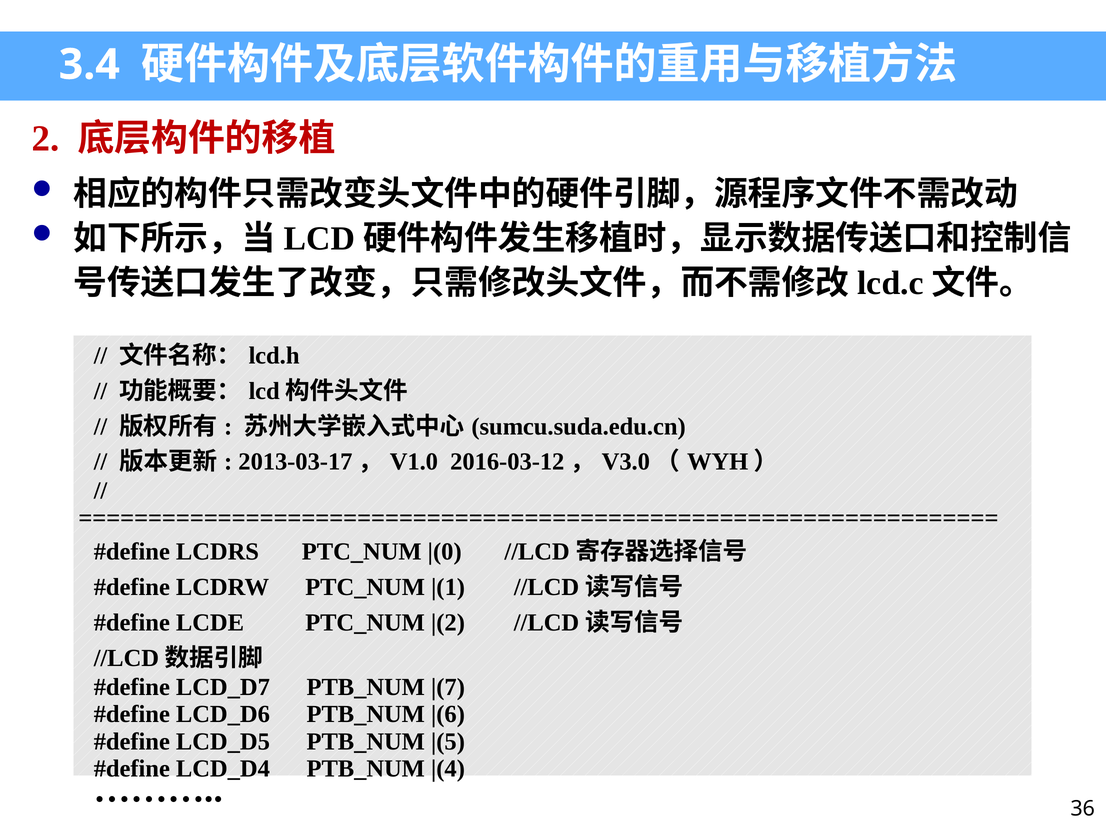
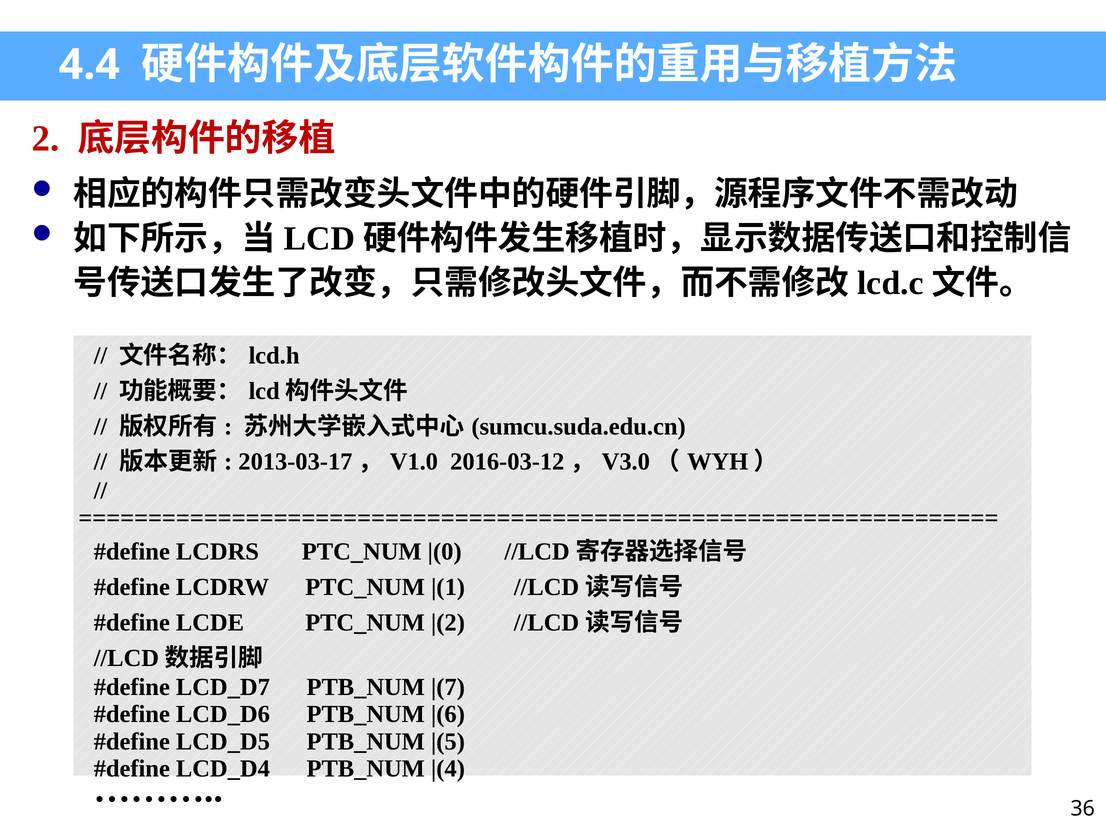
3.4: 3.4 -> 4.4 (89, 65)
